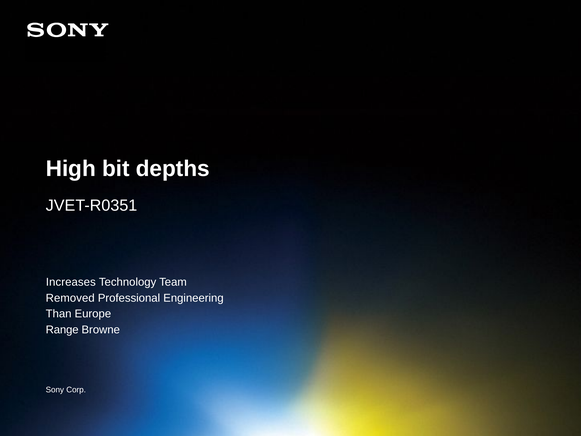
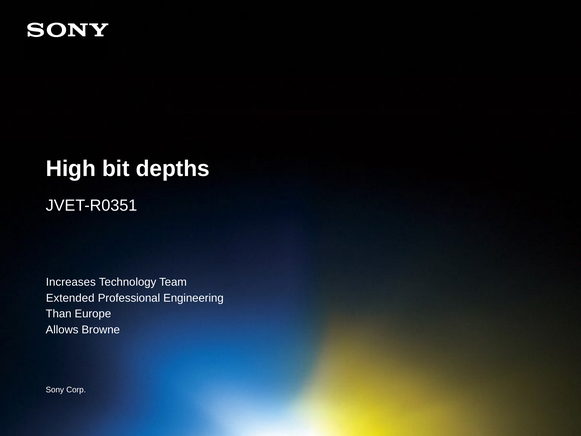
Removed: Removed -> Extended (70, 298)
Range: Range -> Allows (62, 330)
